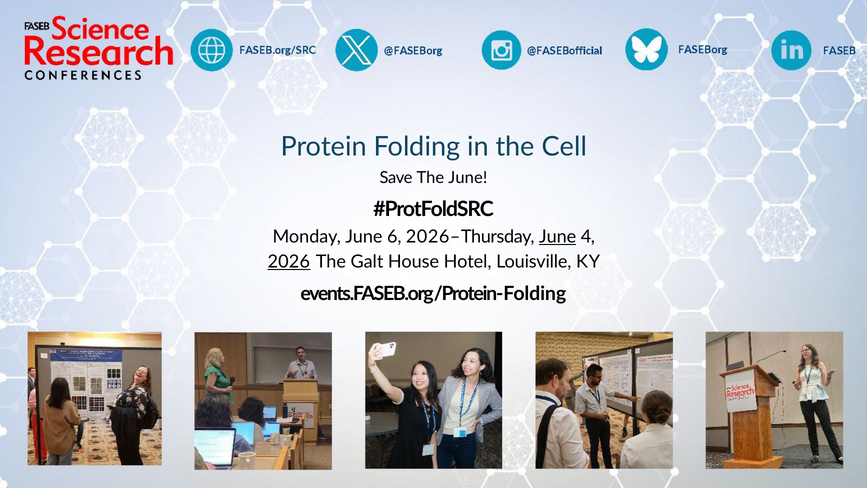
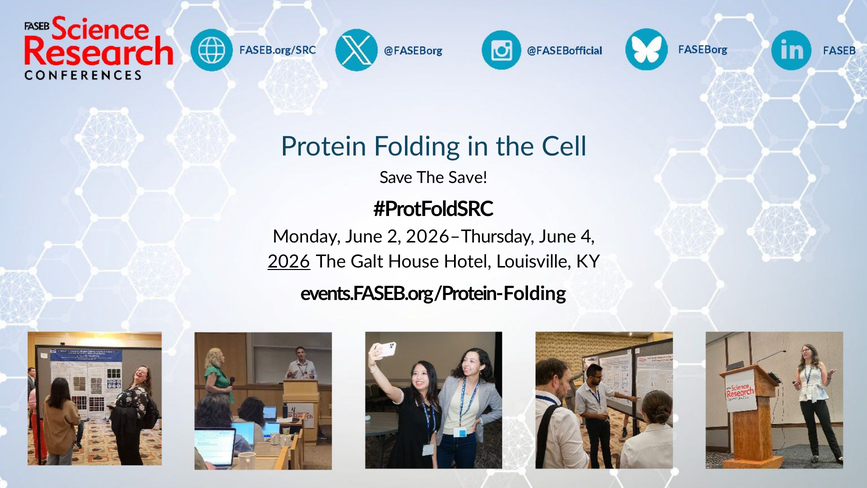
The June: June -> Save (468, 178)
6: 6 -> 2 (394, 236)
June underline: present -> none (558, 236)
